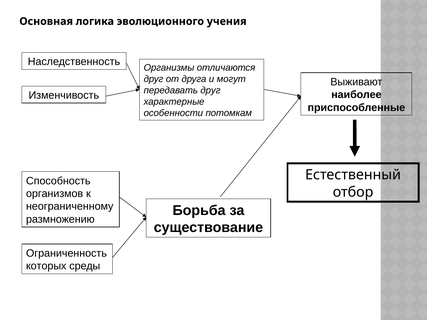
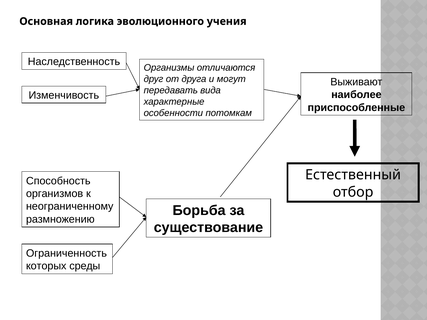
передавать друг: друг -> вида (211, 90)
